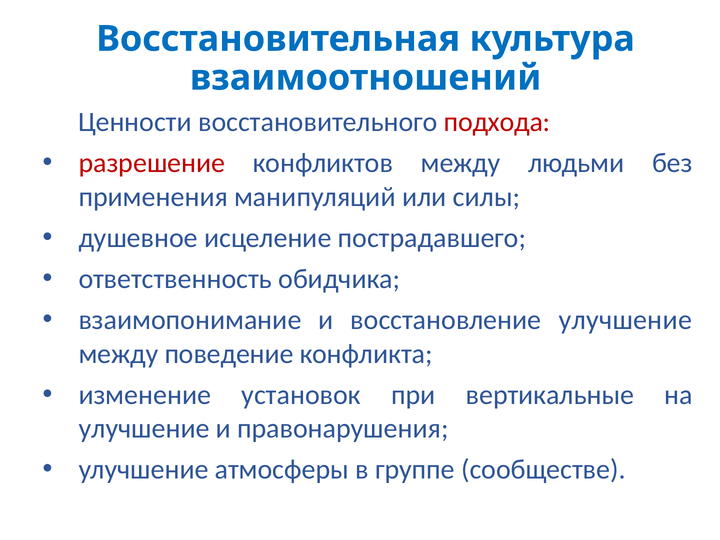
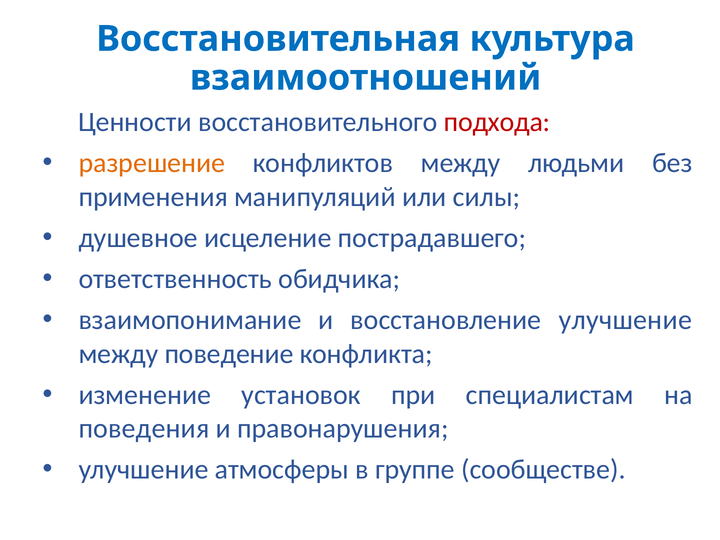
разрешение colour: red -> orange (152, 163)
вертикальные: вертикальные -> специалистам (550, 395)
улучшение: улучшение -> поведения (144, 429)
